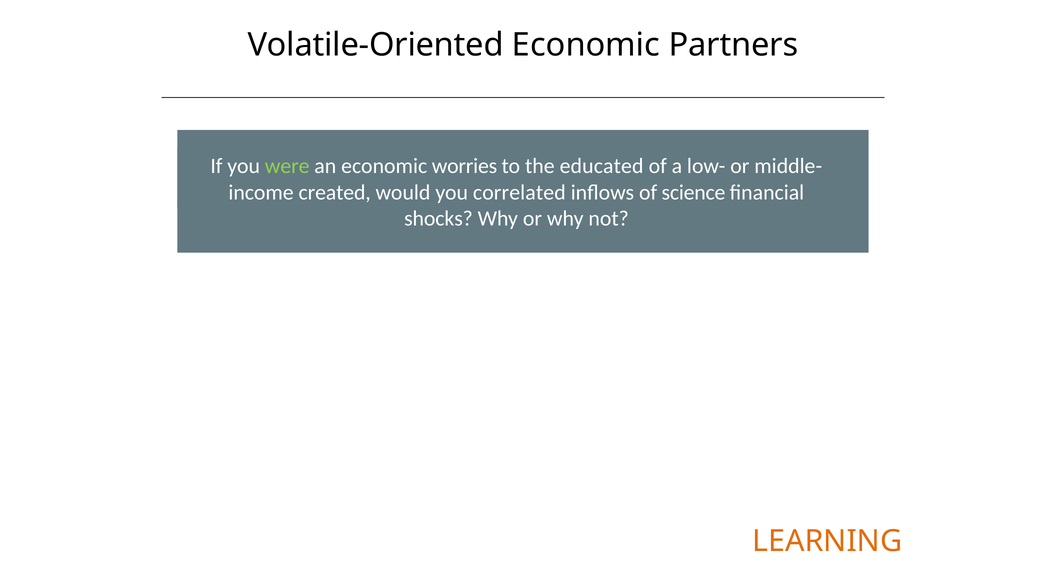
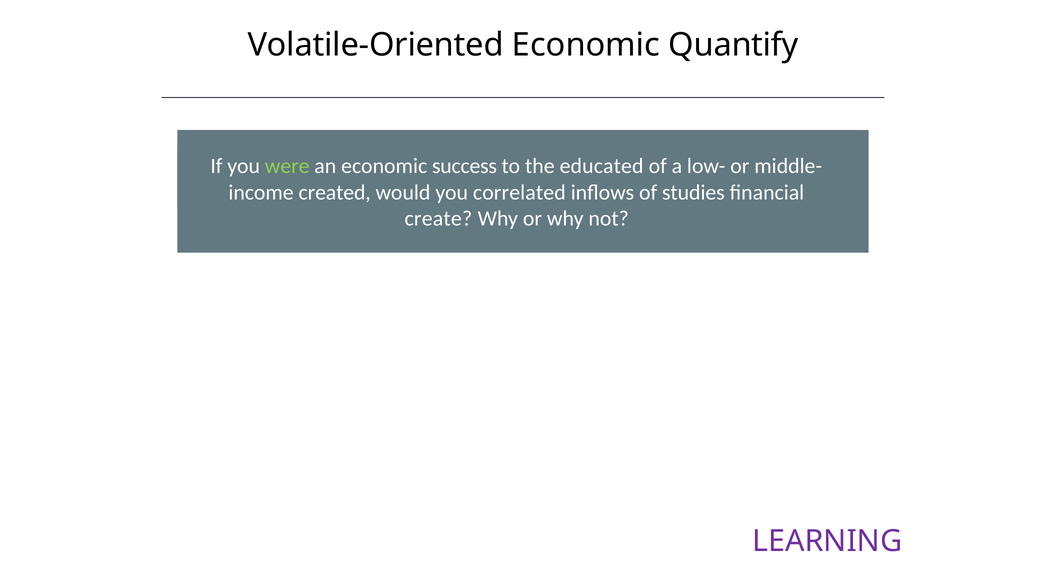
Partners: Partners -> Quantify (734, 45)
worries: worries -> success (465, 166)
science: science -> studies (693, 192)
shocks: shocks -> create (438, 219)
LEARNING colour: orange -> purple (827, 542)
